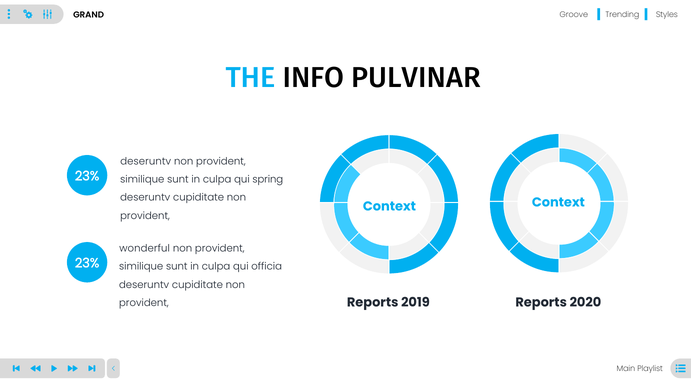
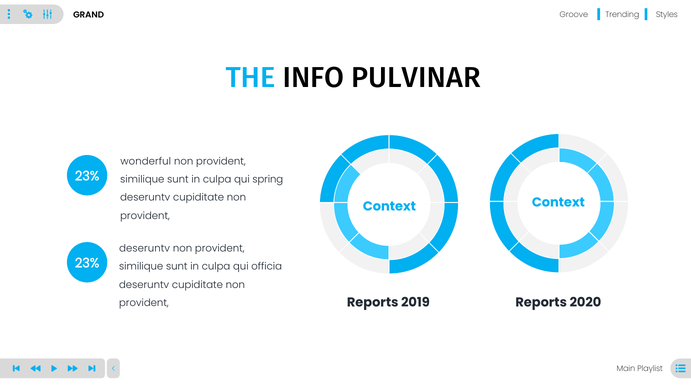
deseruntv: deseruntv -> wonderful (146, 161)
wonderful: wonderful -> deseruntv (145, 248)
